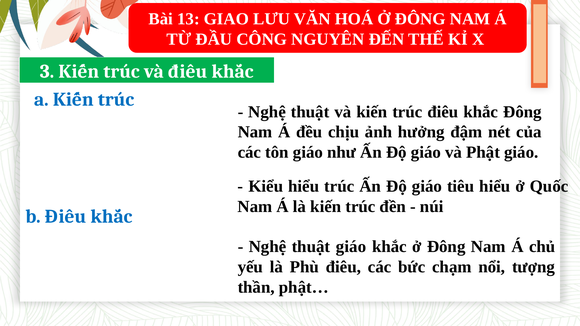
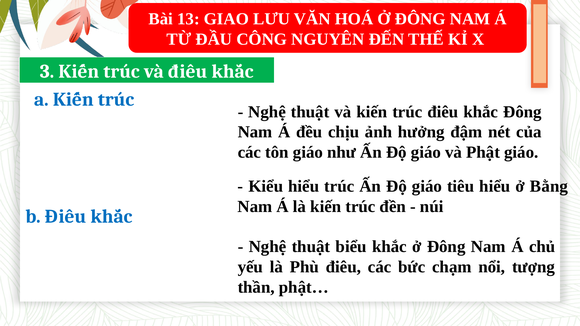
Quốc: Quốc -> Bằng (549, 186)
thuật giáo: giáo -> biểu (351, 247)
